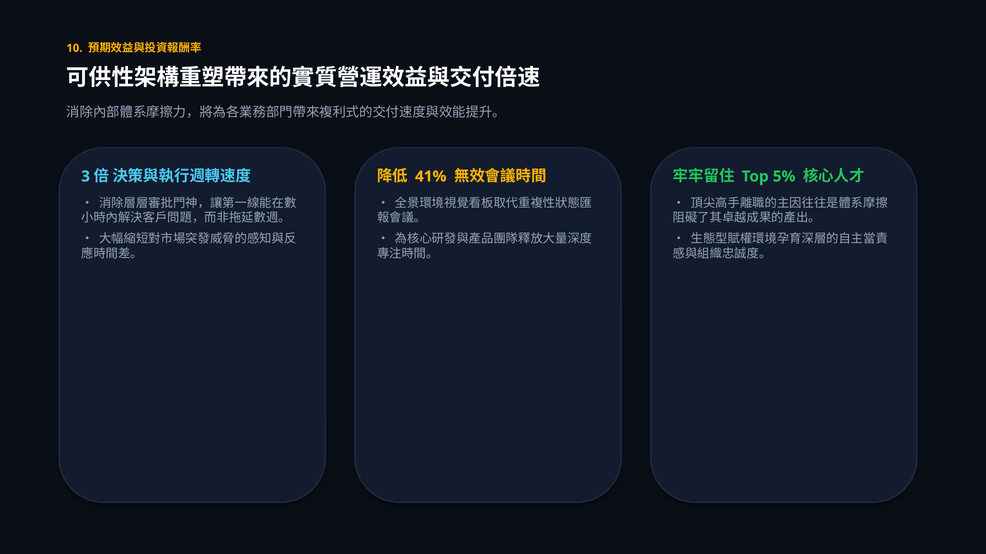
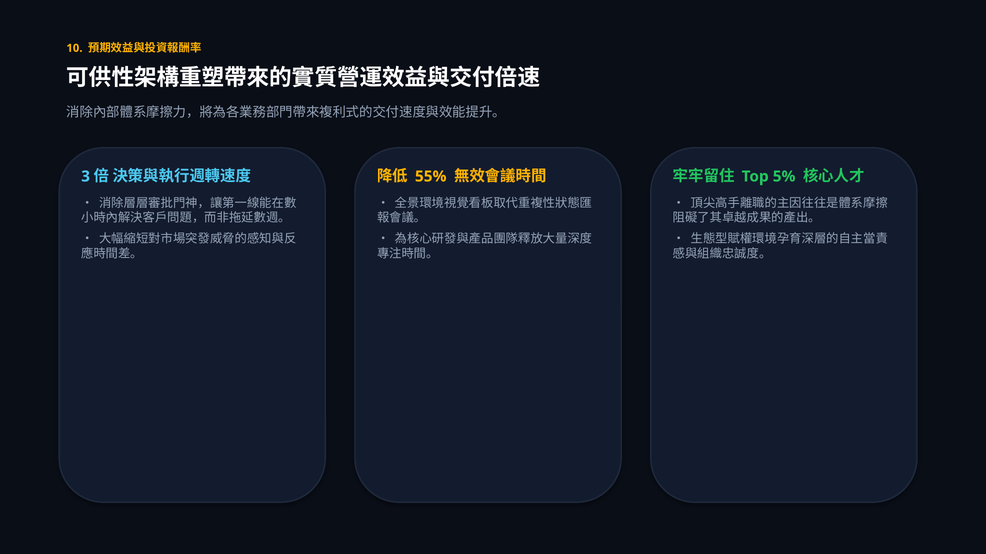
41%: 41% -> 55% (431, 177)
